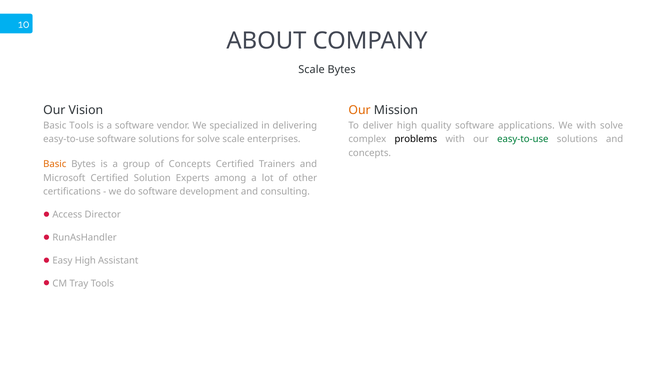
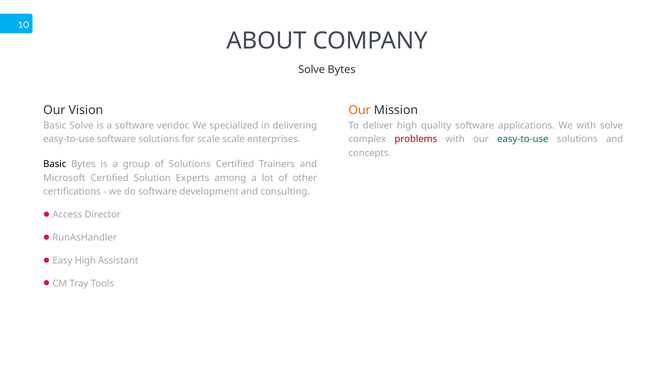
Scale: Scale -> Solve (312, 69)
Basic Tools: Tools -> Solve (81, 126)
for solve: solve -> scale (209, 139)
problems colour: black -> red (416, 139)
Basic colour: orange -> black (55, 164)
of Concepts: Concepts -> Solutions (190, 164)
